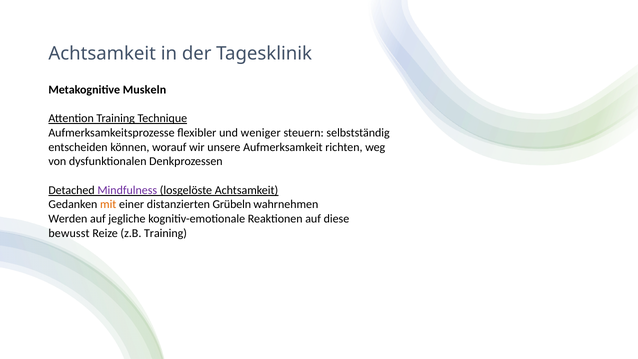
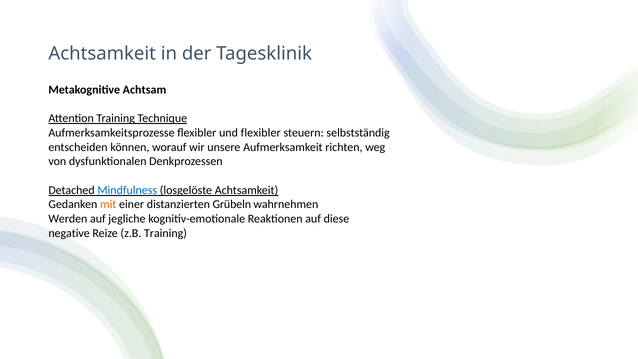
Muskeln: Muskeln -> Achtsam (145, 90)
und weniger: weniger -> flexibler (261, 133)
Mindfulness colour: purple -> blue (127, 190)
bewusst: bewusst -> negative (69, 233)
